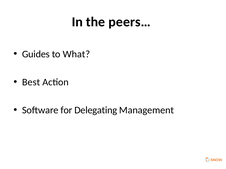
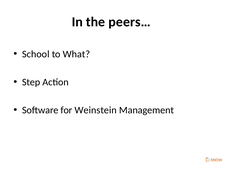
Guides: Guides -> School (36, 54)
Best: Best -> Step (31, 82)
Delegating: Delegating -> Weinstein (96, 110)
